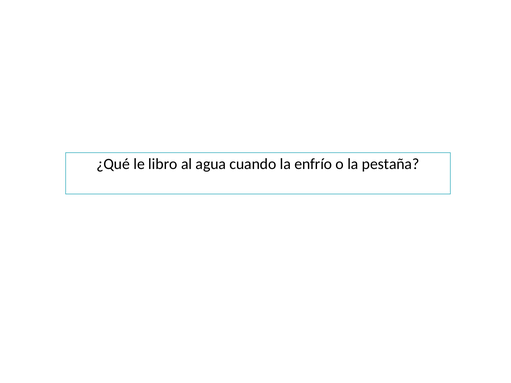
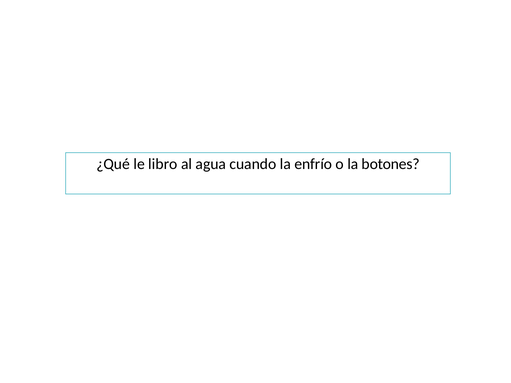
pestaña: pestaña -> botones (391, 164)
